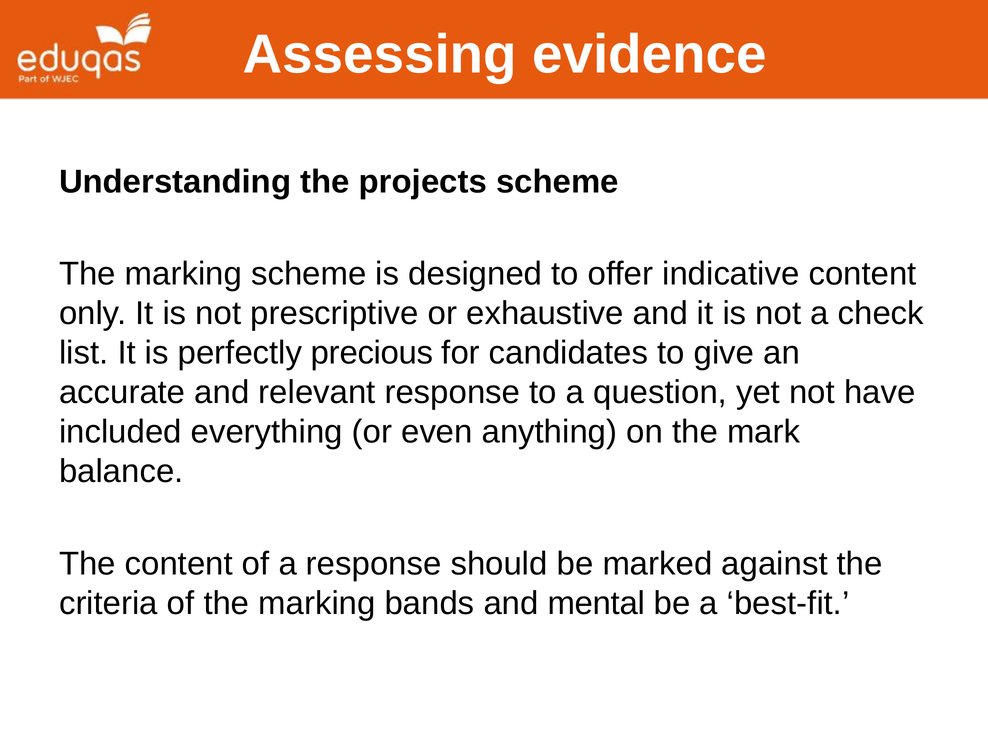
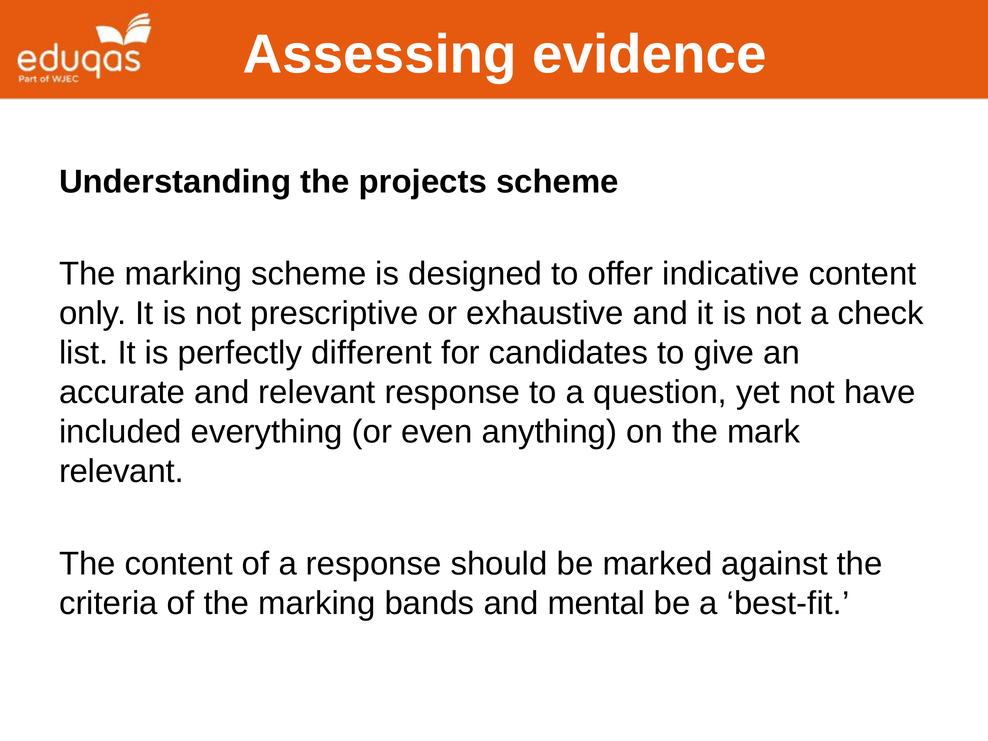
precious: precious -> different (372, 353)
balance: balance -> relevant (121, 471)
